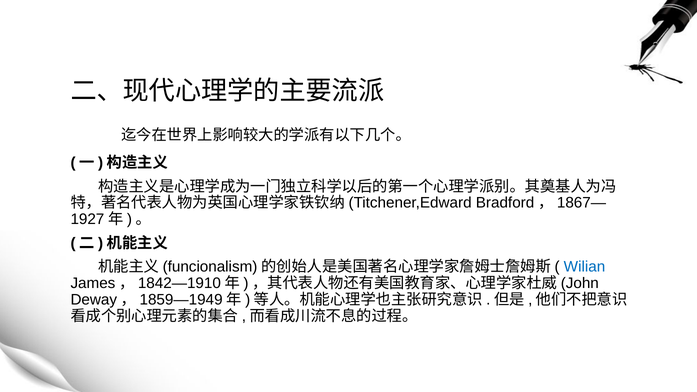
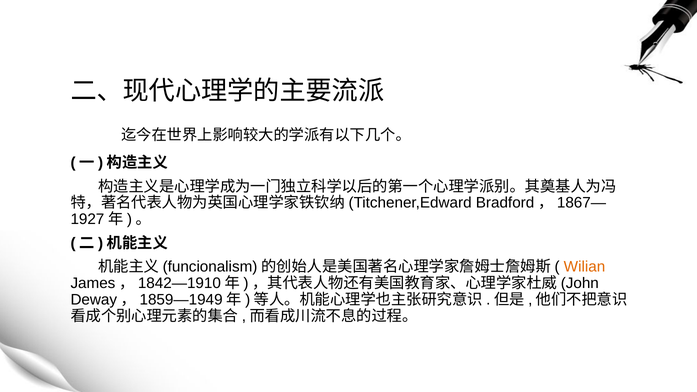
Wilian colour: blue -> orange (585, 267)
